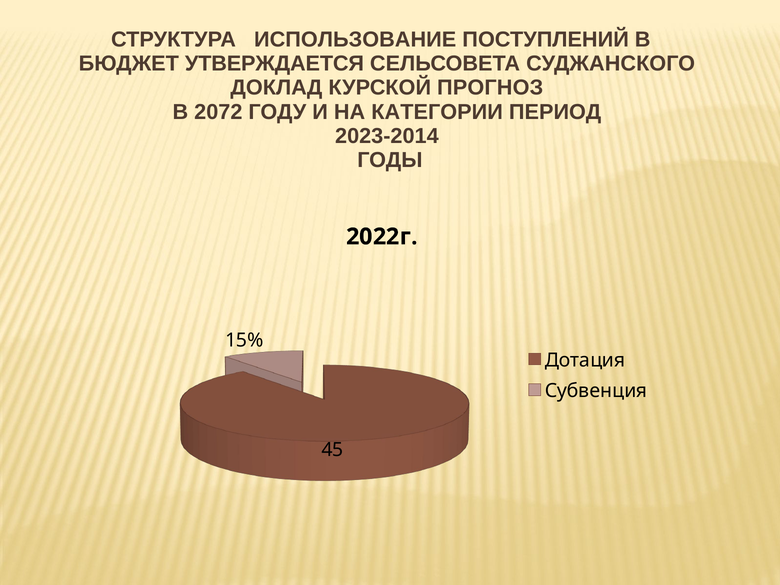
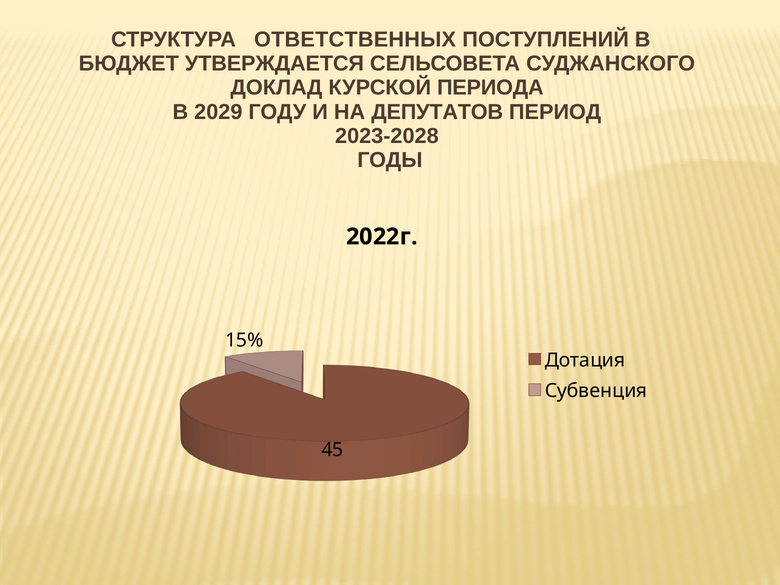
ИСПОЛЬЗОВАНИЕ: ИСПОЛЬЗОВАНИЕ -> ОТВЕТСТВЕННЫХ (355, 39)
ПРОГНОЗ: ПРОГНОЗ -> ПЕРИОДА (490, 88)
2072: 2072 -> 2029 (218, 112)
КАТЕГОРИИ: КАТЕГОРИИ -> ДЕПУТАТОВ (437, 112)
2023-2014: 2023-2014 -> 2023-2028 (387, 136)
